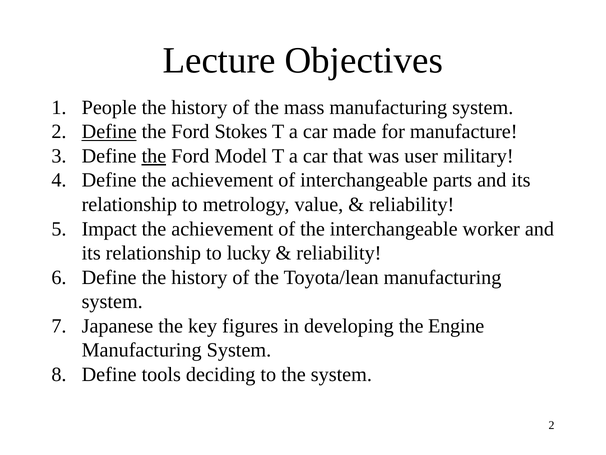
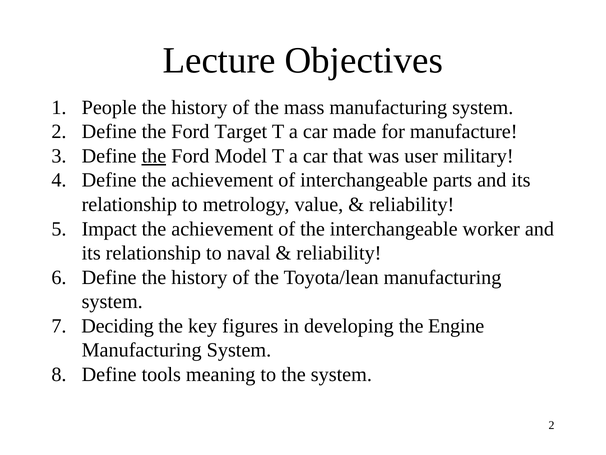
Define underline: present -> none (109, 132)
Stokes: Stokes -> Target (241, 132)
lucky: lucky -> naval (249, 253)
Japanese: Japanese -> Deciding (118, 326)
deciding: deciding -> meaning (221, 374)
